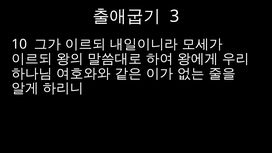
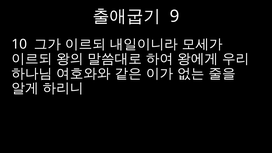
3: 3 -> 9 (175, 16)
